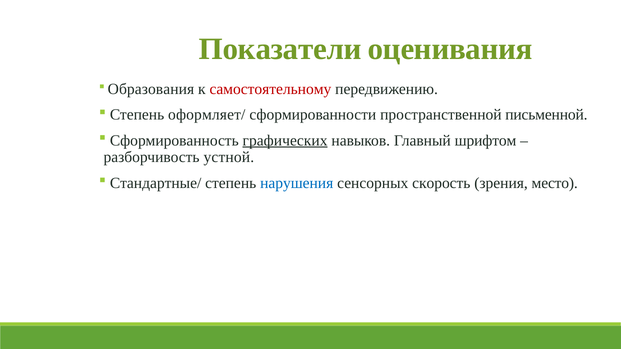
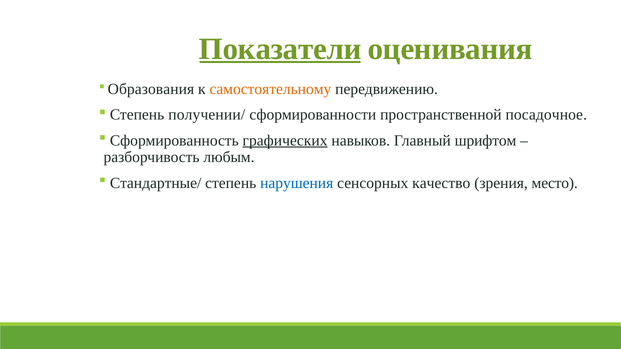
Показатели underline: none -> present (280, 49)
самостоятельному colour: red -> orange (270, 89)
оформляет/: оформляет/ -> получении/ (207, 115)
письменной: письменной -> посадочное (546, 115)
устной: устной -> любым (229, 157)
скорость: скорость -> качество (441, 183)
